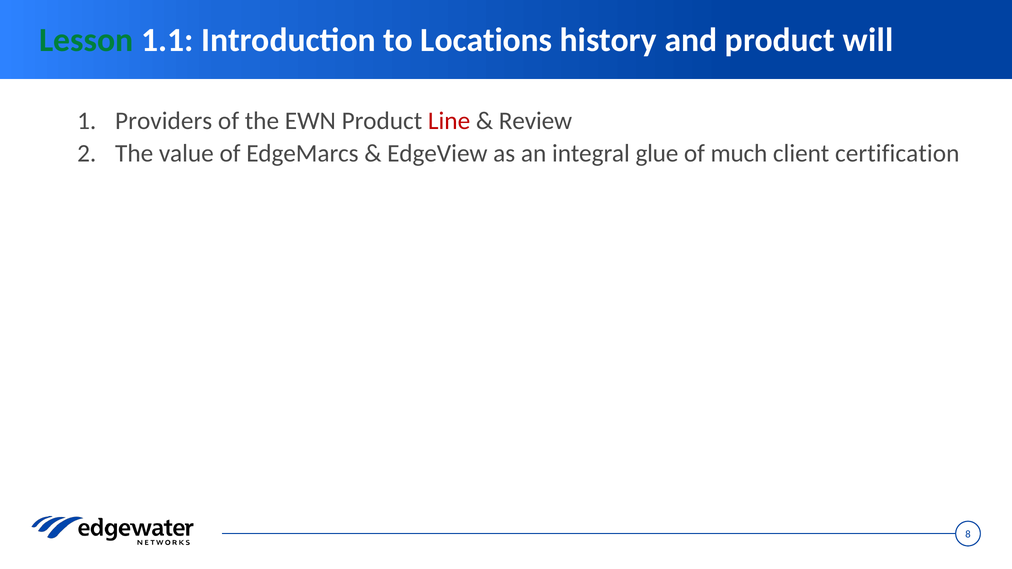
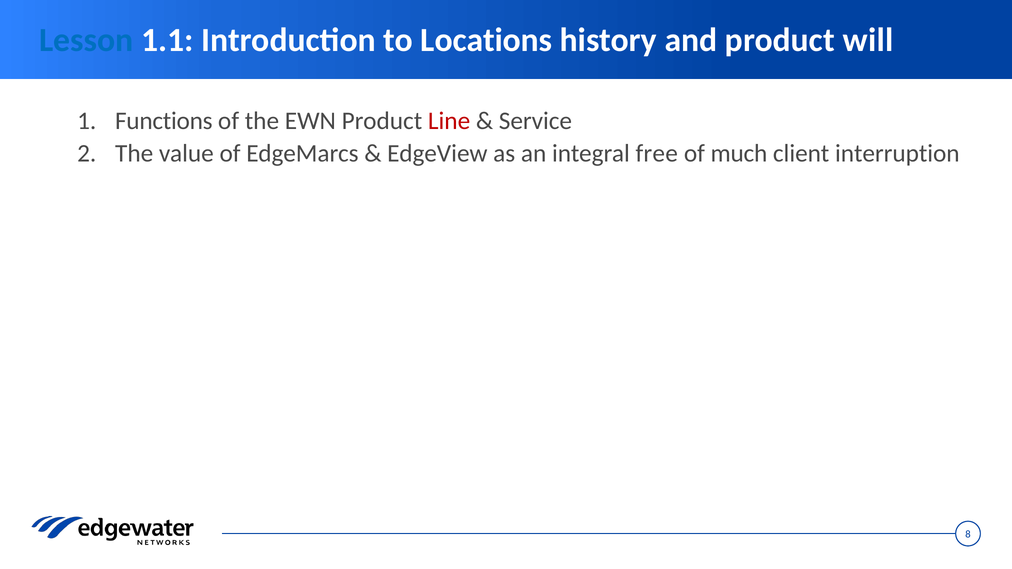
Lesson colour: green -> blue (86, 40)
Providers: Providers -> Functions (164, 121)
Review: Review -> Service (535, 121)
glue: glue -> free (657, 153)
certification: certification -> interruption (897, 153)
